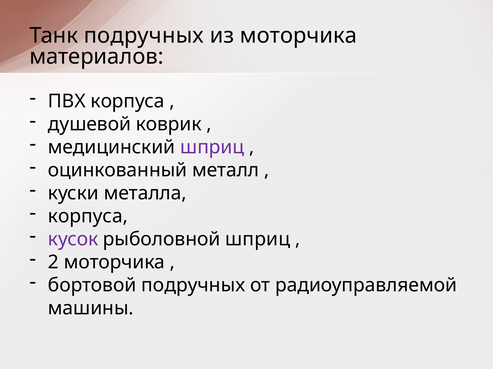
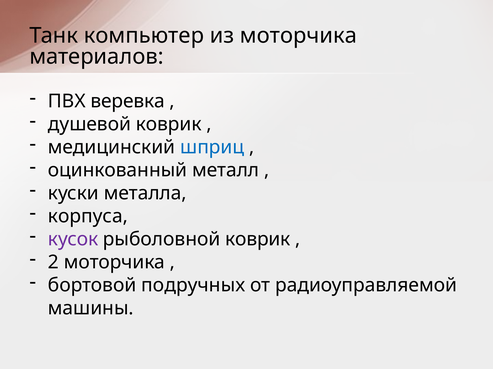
Танк подручных: подручных -> компьютер (144, 36)
ПВХ корпуса: корпуса -> веревка (128, 102)
шприц colour: purple -> blue (212, 148)
рыболовной шприц: шприц -> коврик (258, 240)
